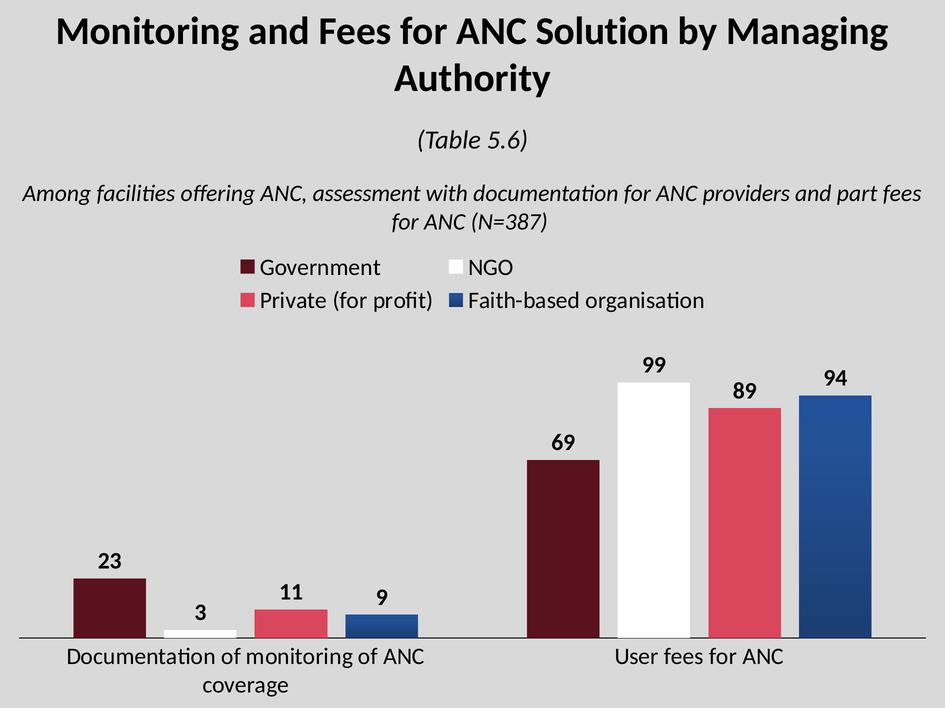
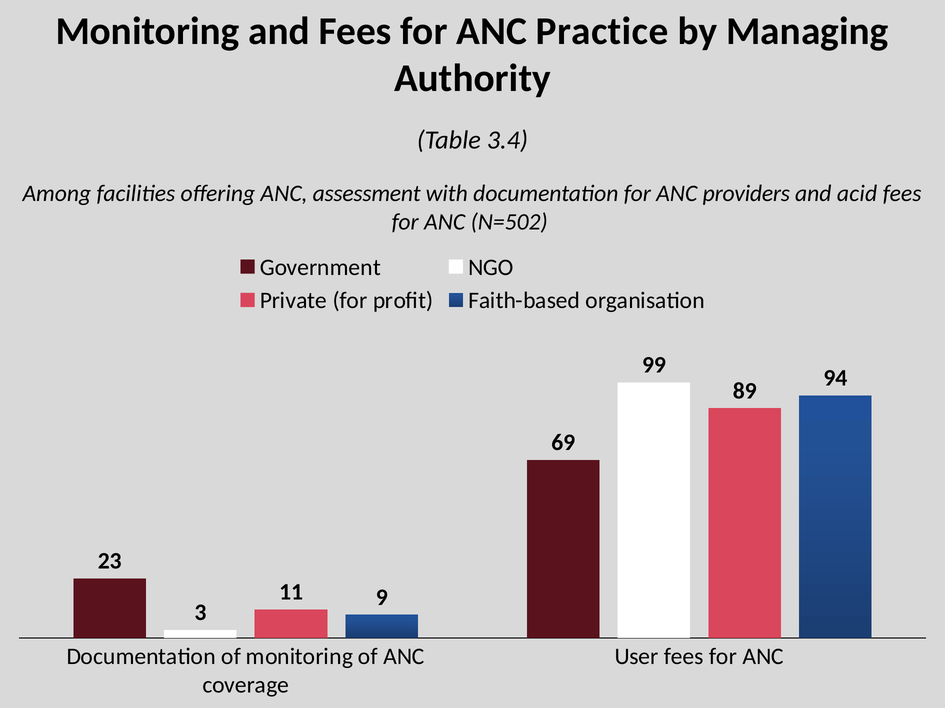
Solution: Solution -> Practice (602, 31)
5.6: 5.6 -> 3.4 (507, 140)
part: part -> acid (857, 194)
N=387: N=387 -> N=502 (509, 222)
